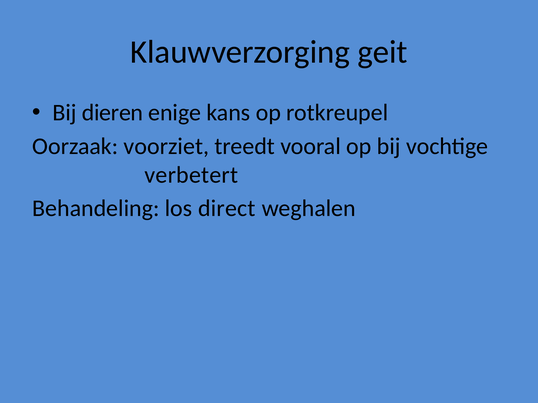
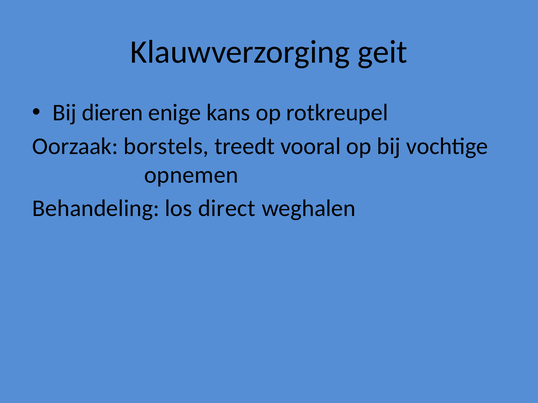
voorziet: voorziet -> borstels (166, 146)
verbetert: verbetert -> opnemen (191, 175)
